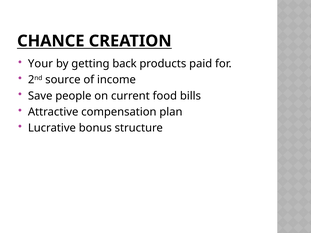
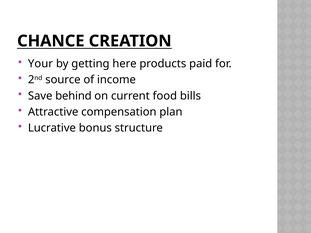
back: back -> here (124, 64)
people: people -> behind (73, 96)
